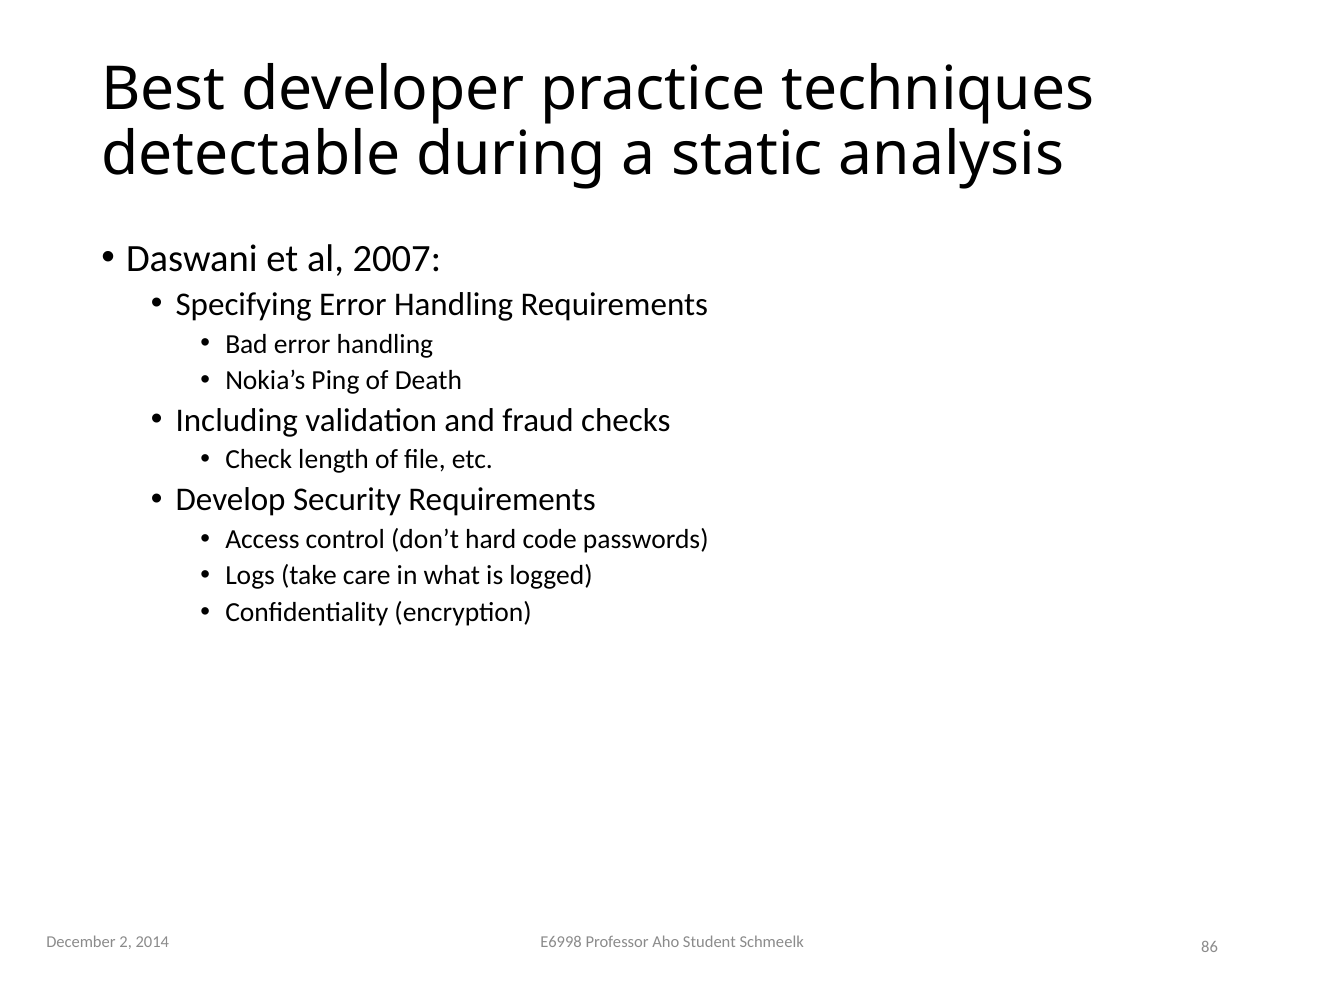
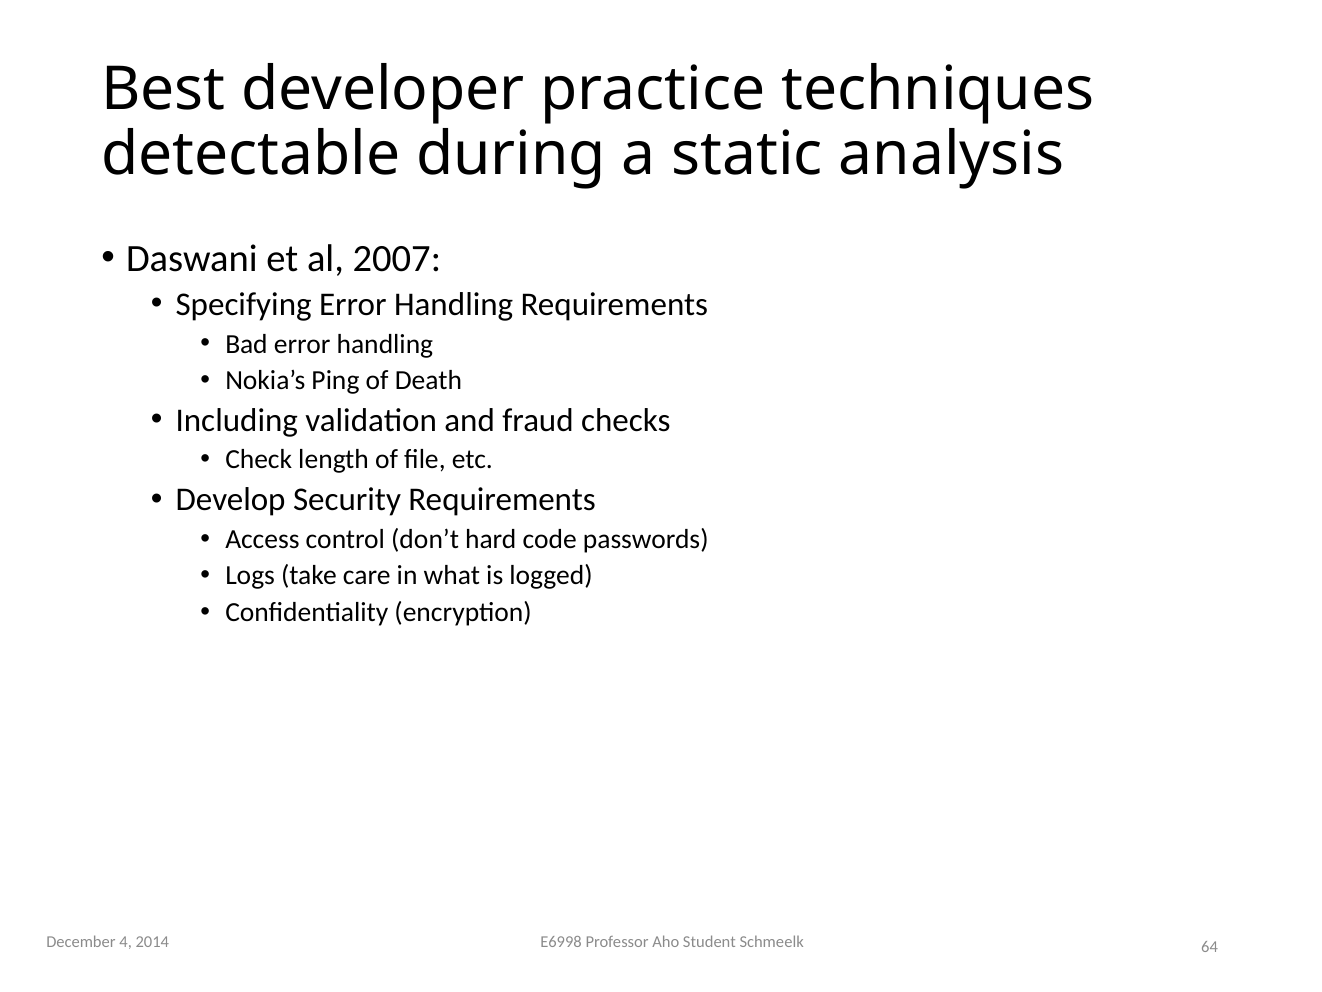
2: 2 -> 4 (126, 942)
86: 86 -> 64 (1210, 946)
